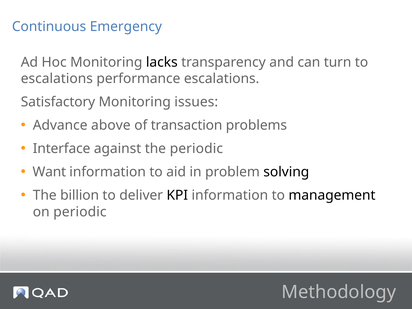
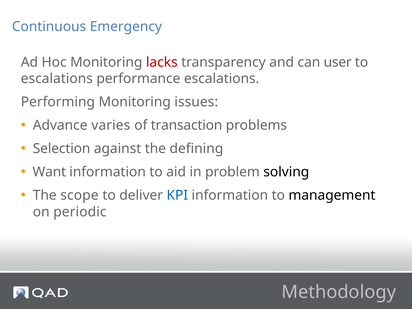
lacks colour: black -> red (162, 62)
turn: turn -> user (338, 62)
Satisfactory: Satisfactory -> Performing (58, 102)
above: above -> varies (111, 125)
Interface: Interface -> Selection (62, 149)
the periodic: periodic -> defining (196, 149)
billion: billion -> scope (79, 195)
KPI colour: black -> blue (177, 195)
